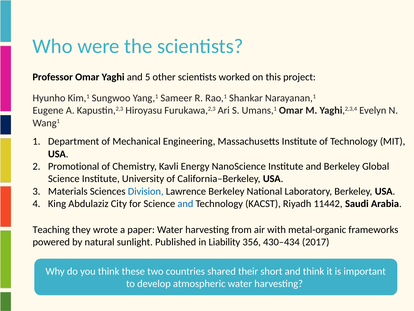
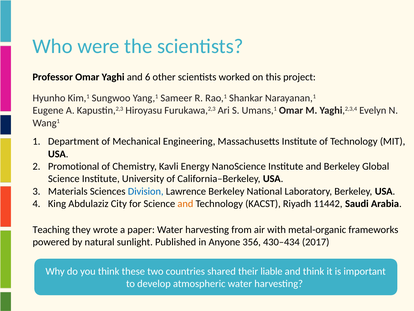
5: 5 -> 6 (148, 77)
and colour: blue -> orange (185, 203)
Liability: Liability -> Anyone (224, 242)
short: short -> liable (271, 271)
